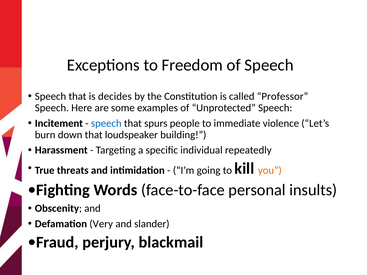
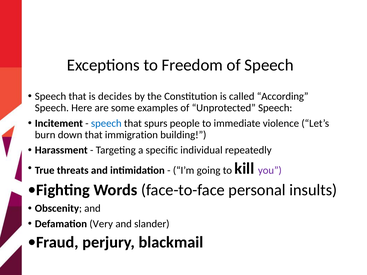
Professor: Professor -> According (283, 96)
loudspeaker: loudspeaker -> immigration (131, 135)
you colour: orange -> purple (270, 171)
